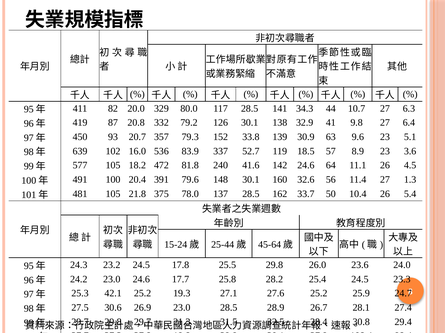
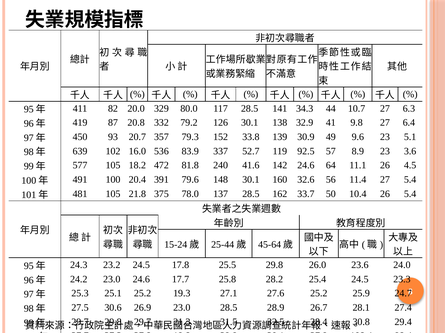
63: 63 -> 49 (331, 137)
18.5: 18.5 -> 92.5 (306, 151)
27 1.3: 1.3 -> 5.4 (410, 180)
42.1: 42.1 -> 25.1 (113, 294)
